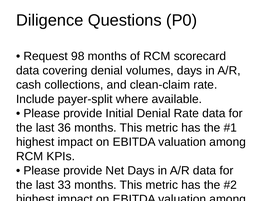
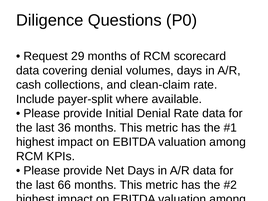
98: 98 -> 29 (78, 56)
33: 33 -> 66 (64, 185)
